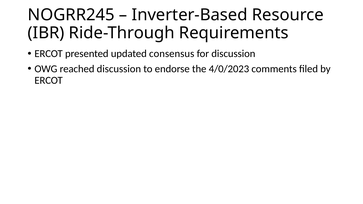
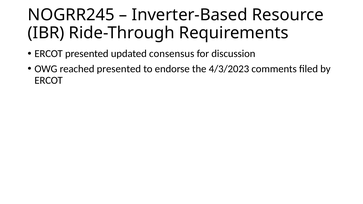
reached discussion: discussion -> presented (119, 69)
4/0/2023: 4/0/2023 -> 4/3/2023 (229, 69)
